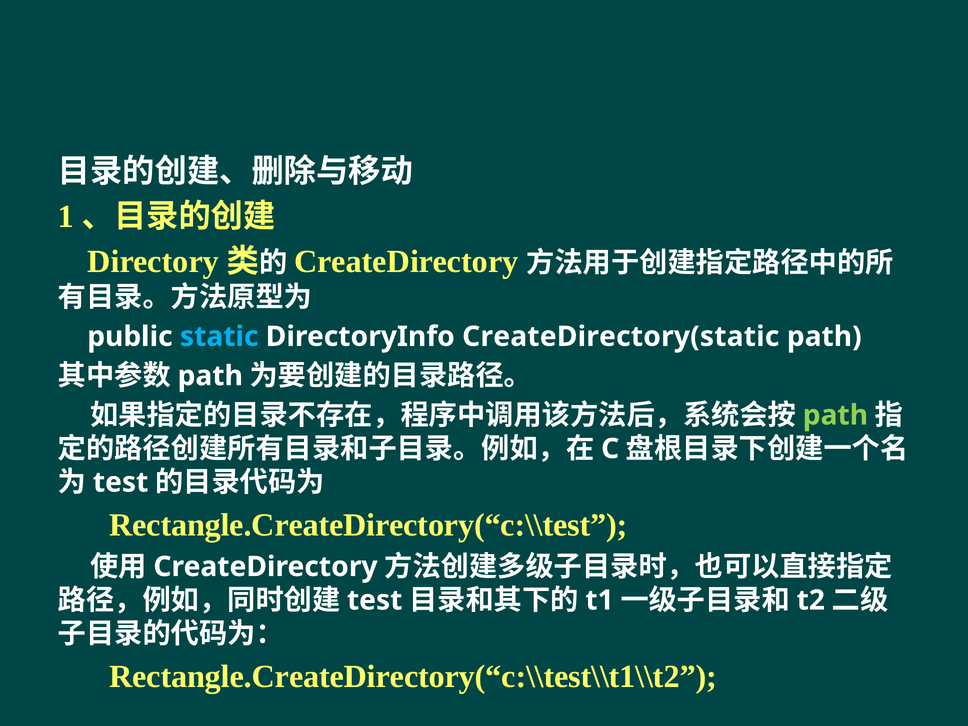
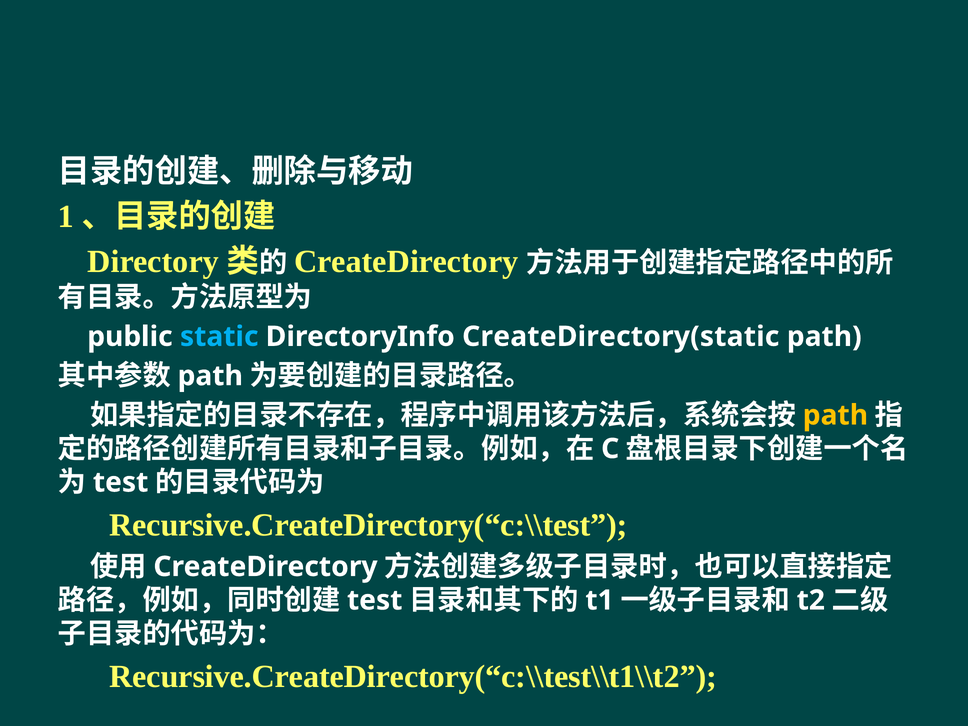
path colour: light green -> yellow (835, 415)
Rectangle.CreateDirectory(“c:\\test: Rectangle.CreateDirectory(“c:\\test -> Recursive.CreateDirectory(“c:\\test (368, 525)
Rectangle.CreateDirectory(“c:\\test\\t1\\t2: Rectangle.CreateDirectory(“c:\\test\\t1\\t2 -> Recursive.CreateDirectory(“c:\\test\\t1\\t2 (413, 677)
